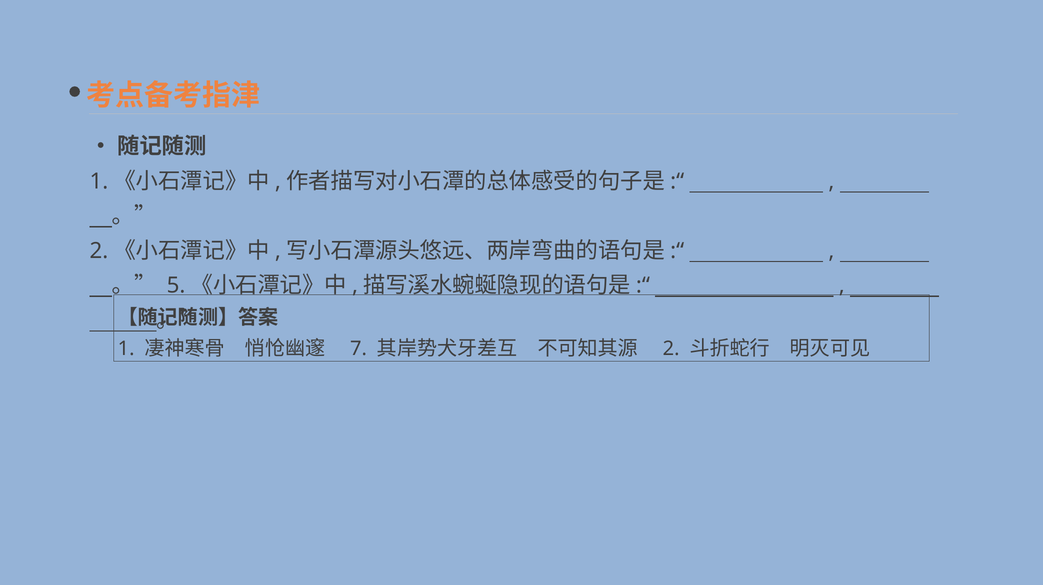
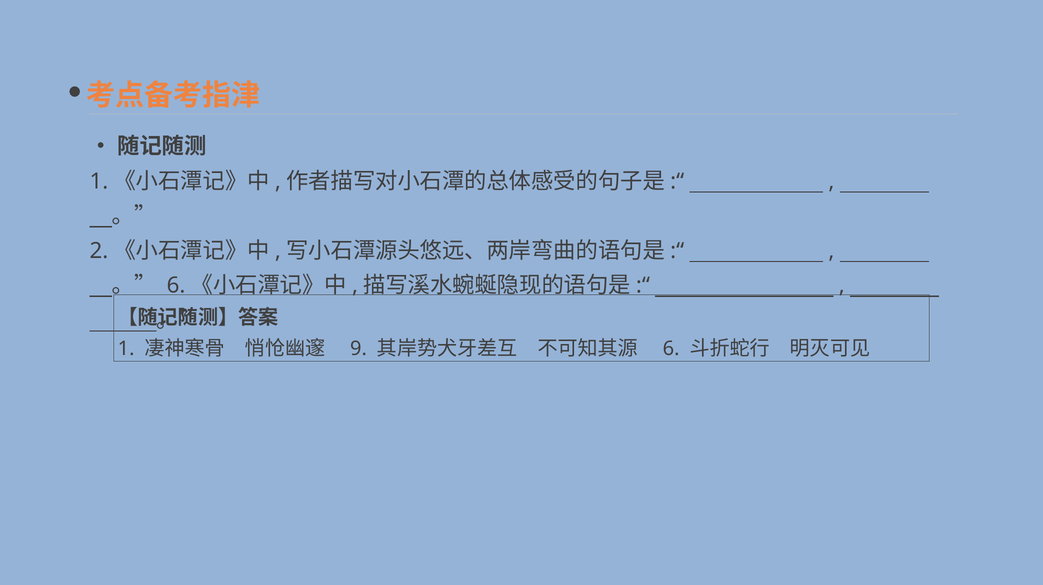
5: 5 -> 6 (176, 285)
7: 7 -> 9 (359, 349)
2: 2 -> 6 (671, 349)
